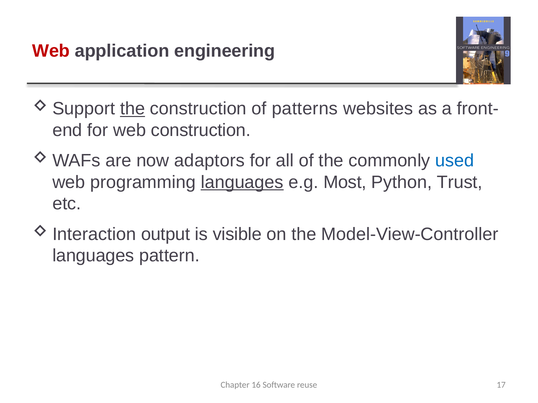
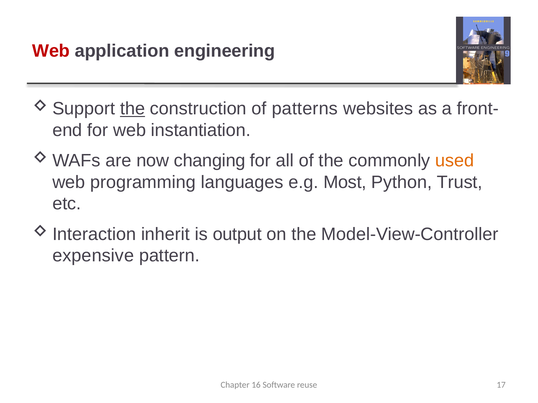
web construction: construction -> instantiation (201, 130)
adaptors: adaptors -> changing (210, 161)
used colour: blue -> orange (455, 161)
languages underline: present -> none (242, 182)
output: output -> inherit (165, 234)
visible: visible -> output (237, 234)
languages: languages -> expensive (93, 256)
